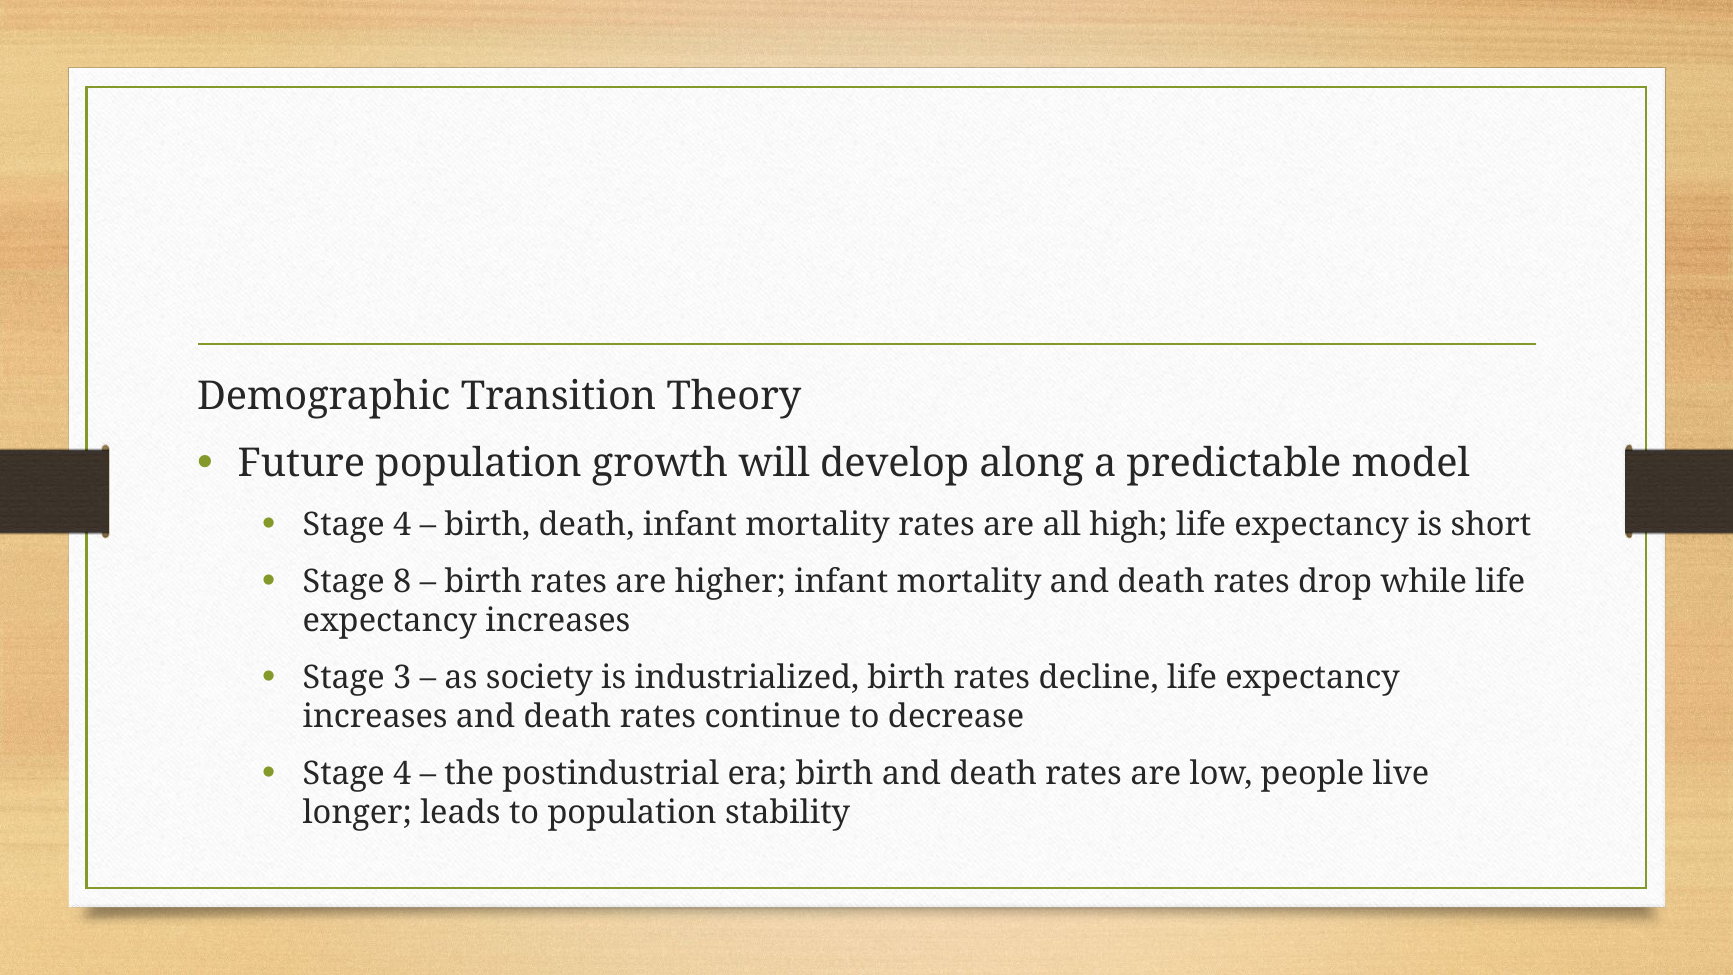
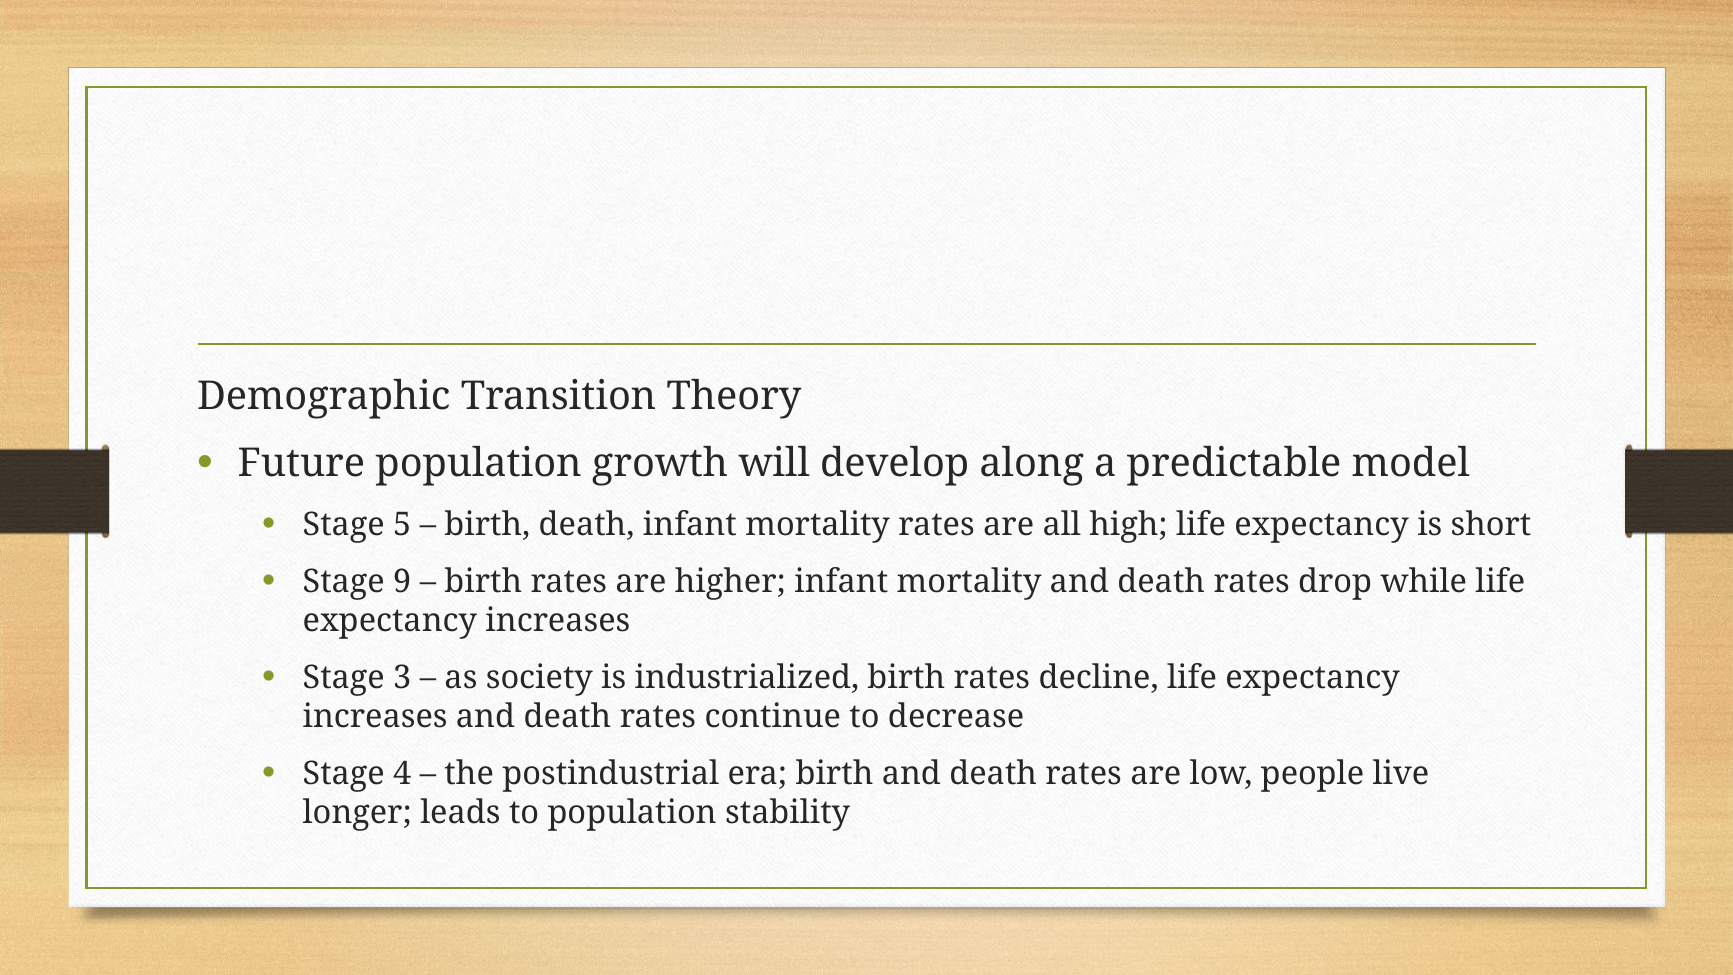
4: 4 -> 5 (402, 525)
8: 8 -> 9 (402, 582)
